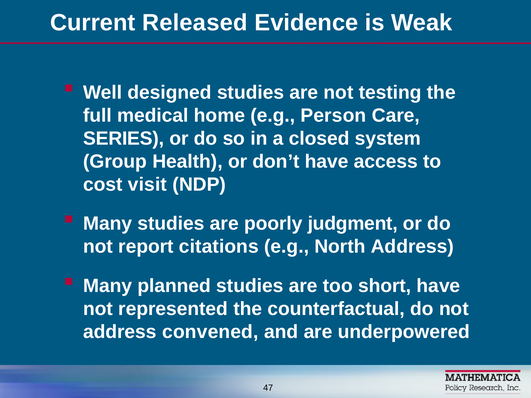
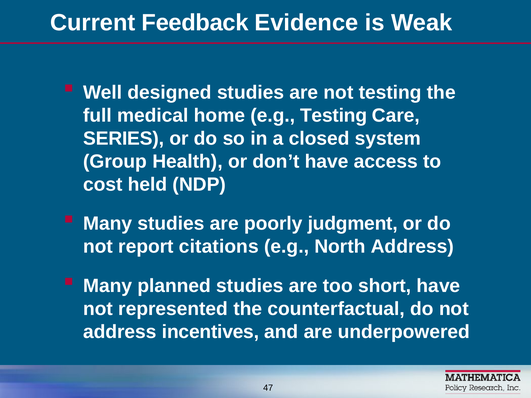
Released: Released -> Feedback (195, 23)
e.g Person: Person -> Testing (334, 116)
visit: visit -> held (148, 185)
convened: convened -> incentives (211, 332)
